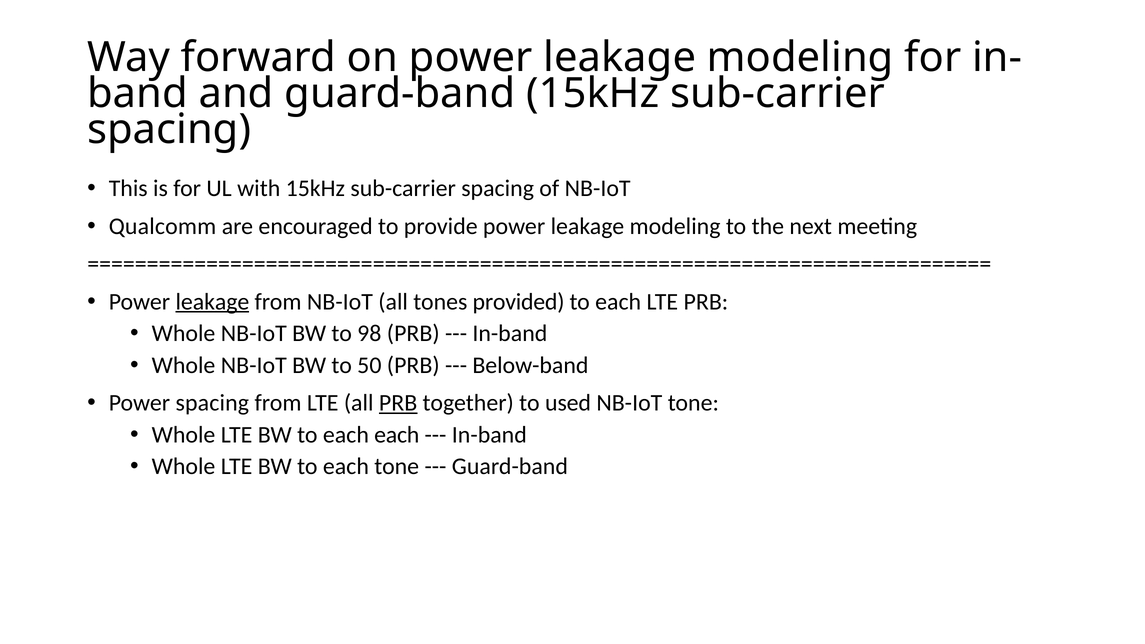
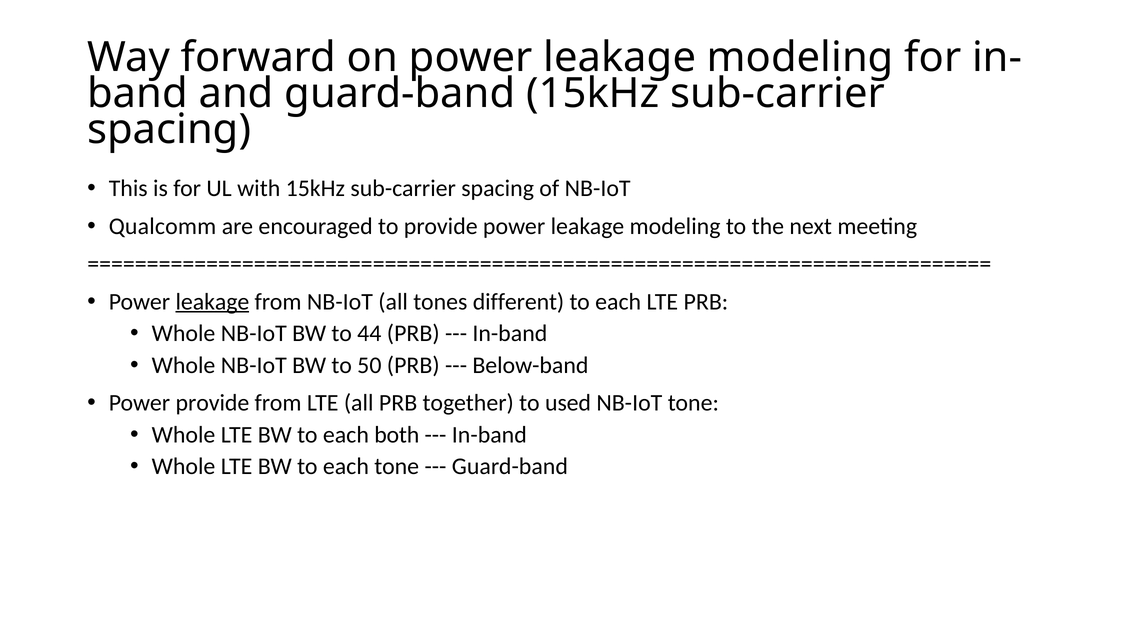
provided: provided -> different (518, 302)
98: 98 -> 44 (369, 333)
Power spacing: spacing -> provide (212, 403)
PRB underline: present -> none (398, 403)
each each: each -> both (397, 435)
